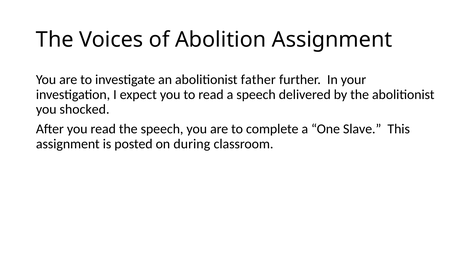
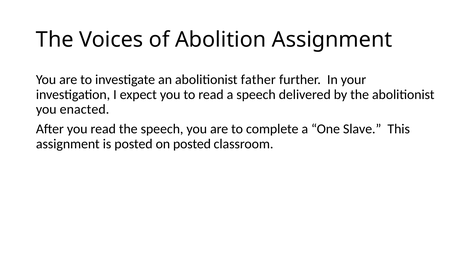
shocked: shocked -> enacted (84, 110)
on during: during -> posted (192, 144)
